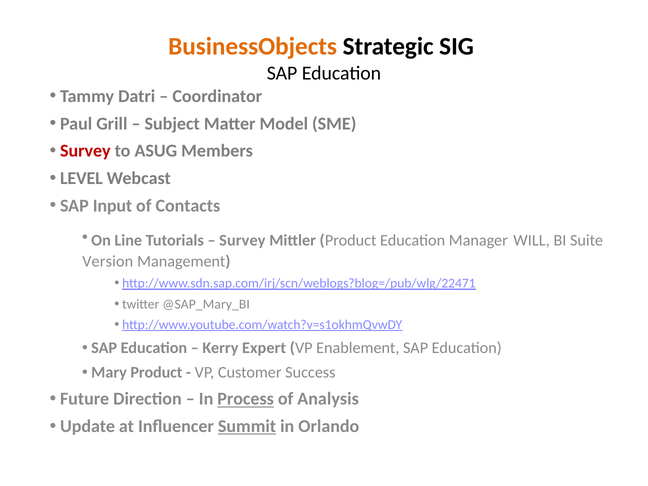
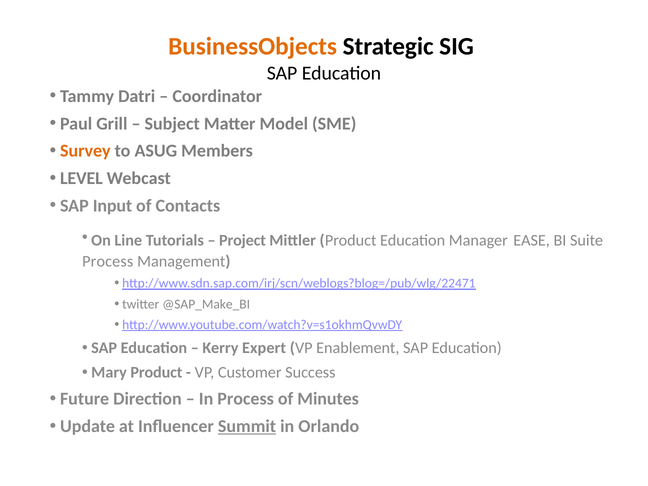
Survey colour: red -> orange (85, 151)
Survey: Survey -> Project (242, 241)
WILL: WILL -> EASE (532, 241)
Version: Version -> Process (108, 261)
@SAP_Mary_BI: @SAP_Mary_BI -> @SAP_Make_BI (206, 304)
Process underline: present -> none (246, 399)
Analysis: Analysis -> Minutes (328, 399)
